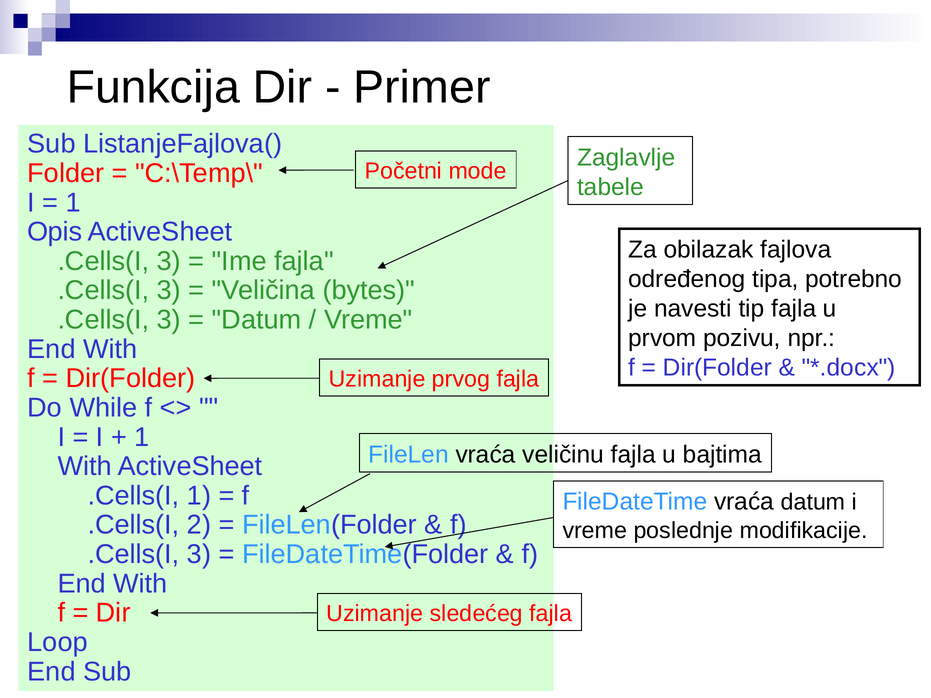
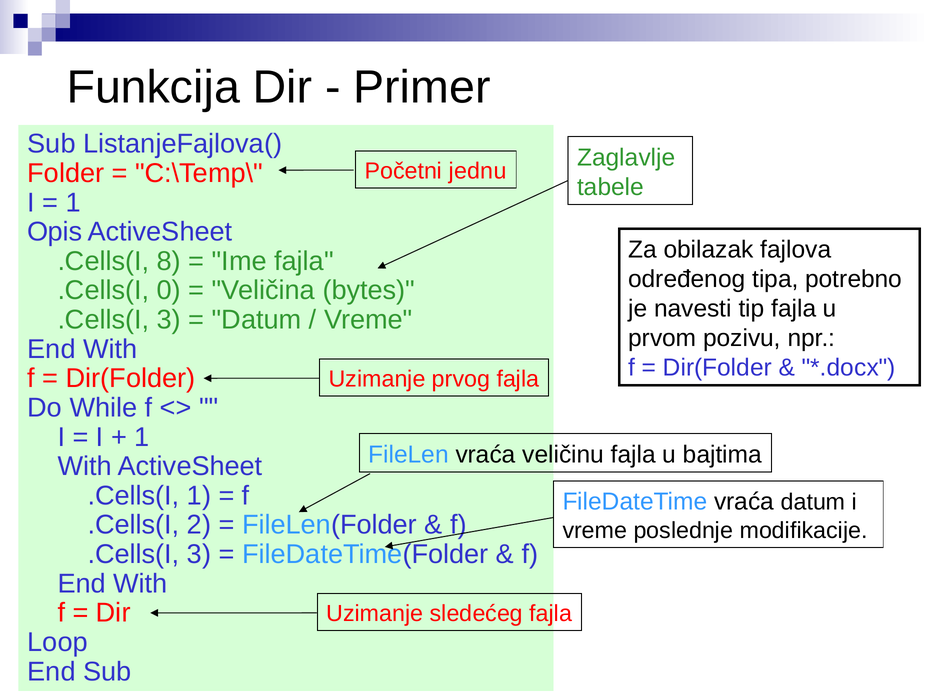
mode: mode -> jednu (478, 171)
3: 3 -> 8 (169, 261)
3: 3 -> 0 (169, 291)
